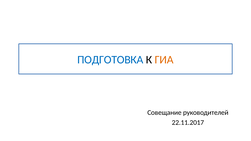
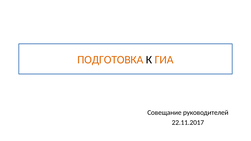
ПОДГОТОВКА colour: blue -> orange (110, 60)
